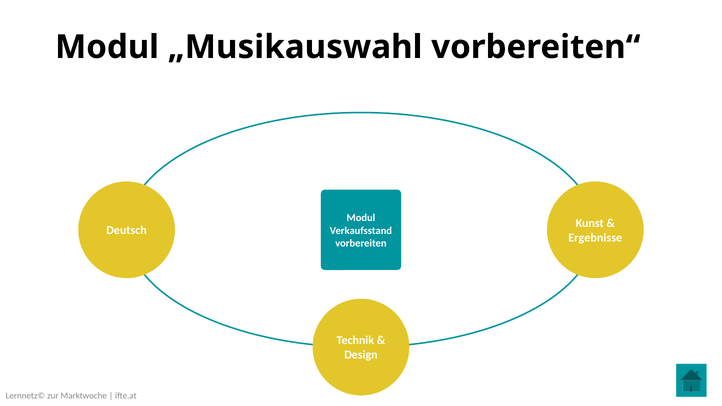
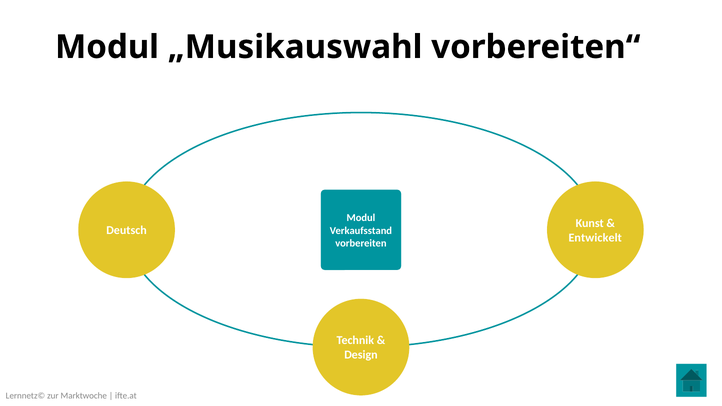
Ergebnisse: Ergebnisse -> Entwickelt (595, 238)
